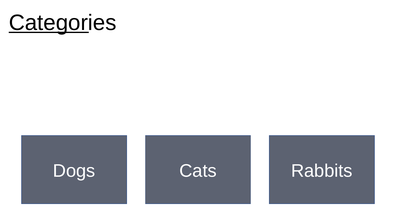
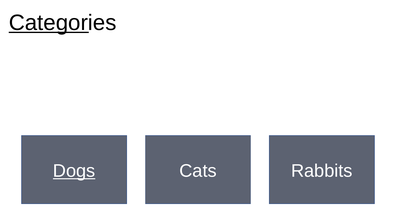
Dogs underline: none -> present (74, 171)
